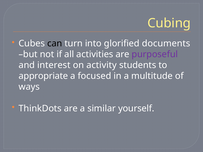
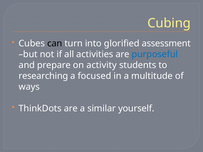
documents: documents -> assessment (166, 44)
purposeful colour: purple -> blue (155, 54)
interest: interest -> prepare (54, 65)
appropriate: appropriate -> researching (43, 76)
